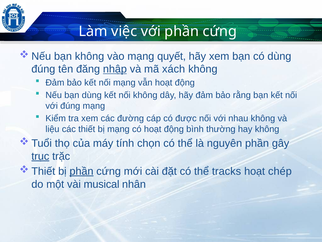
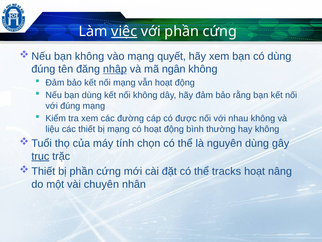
việc underline: none -> present (124, 31)
xách: xách -> ngân (174, 69)
nguyên phần: phần -> dùng (257, 143)
phần underline: present -> none (81, 171)
chép: chép -> nâng (280, 171)
musical: musical -> chuyên (101, 184)
